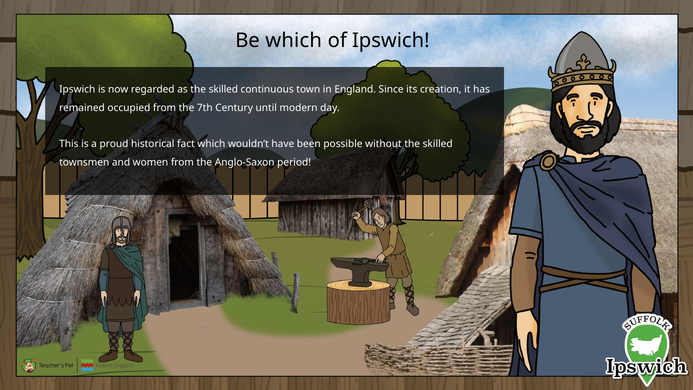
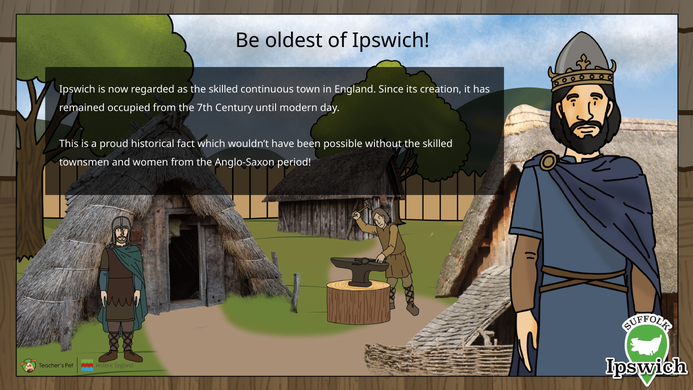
Be which: which -> oldest (294, 40)
